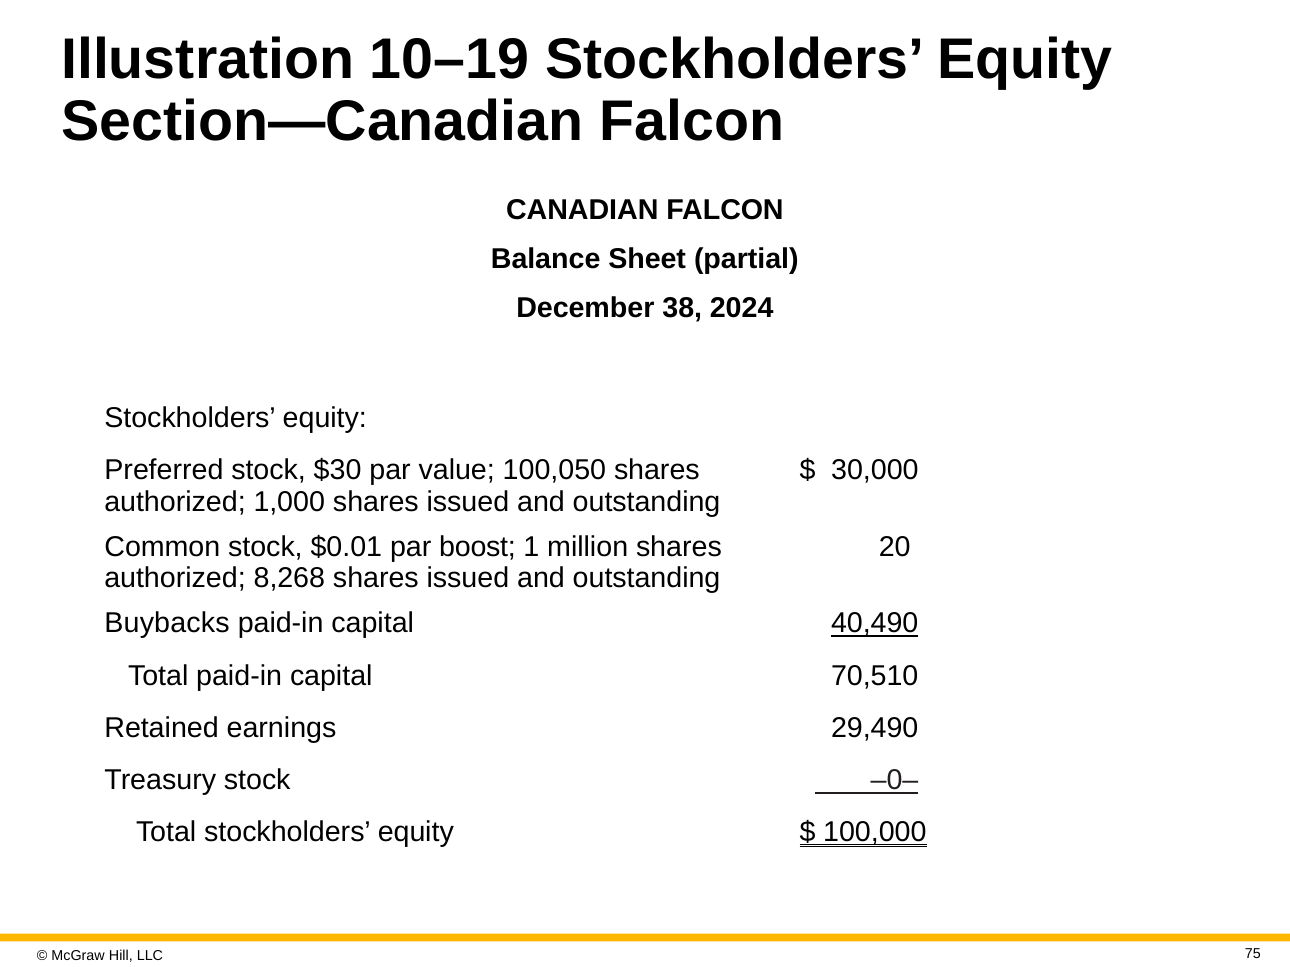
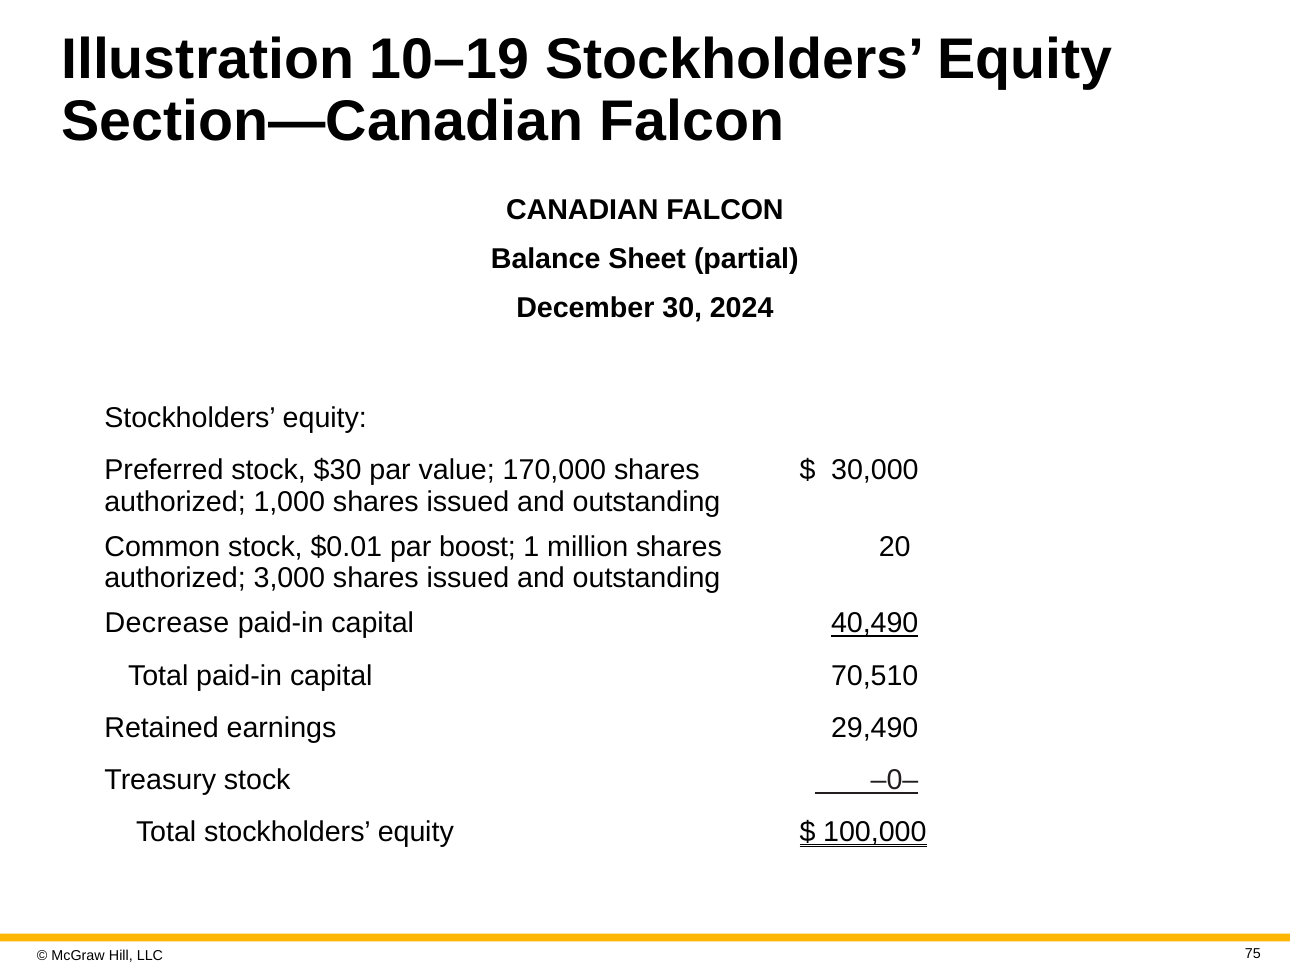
38: 38 -> 30 (682, 308)
100,050: 100,050 -> 170,000 (554, 470)
8,268: 8,268 -> 3,000 (289, 579)
Buybacks: Buybacks -> Decrease (167, 624)
